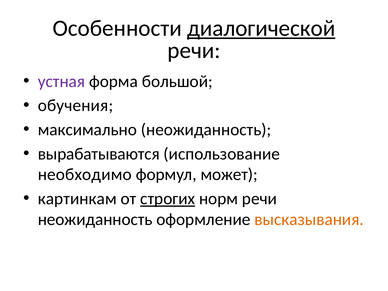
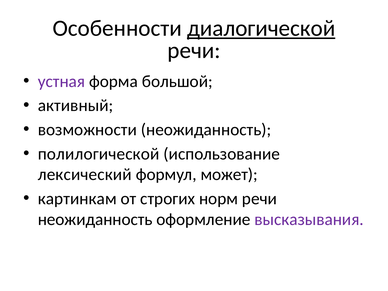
обучения: обучения -> активный (76, 106)
максимально: максимально -> возможности (87, 130)
вырабатываются: вырабатываются -> полилогической (99, 154)
необходимо: необходимо -> лексический (85, 175)
строгих underline: present -> none (168, 199)
высказывания colour: orange -> purple (309, 219)
